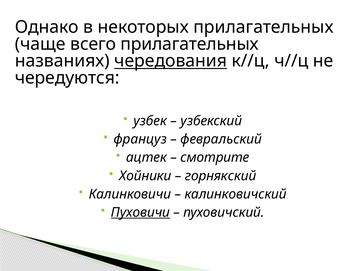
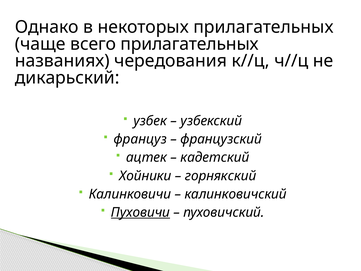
чередования underline: present -> none (171, 61)
чередуются: чередуются -> дикарьский (67, 78)
февральский: февральский -> французский (221, 139)
смотрите: смотрите -> кадетский (215, 157)
